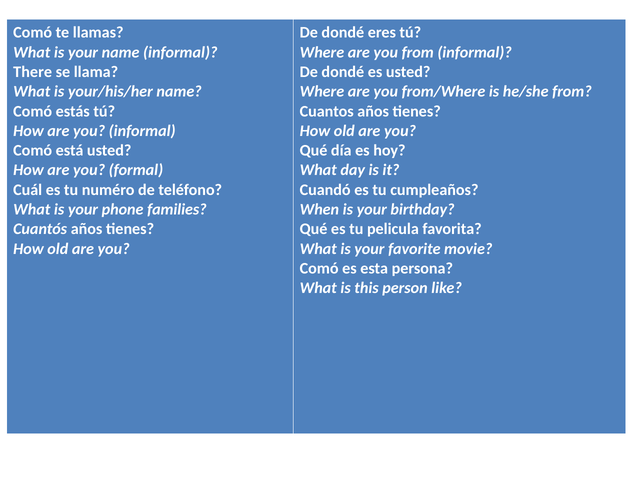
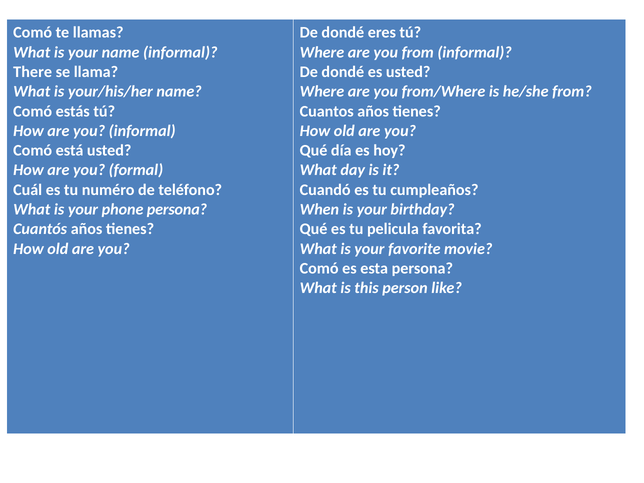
phone families: families -> persona (177, 209)
